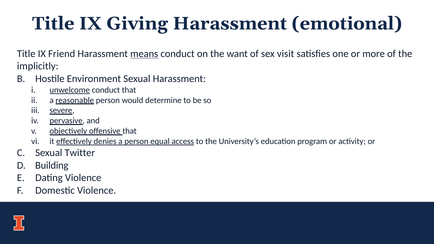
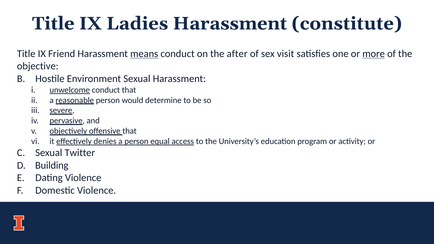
Giving: Giving -> Ladies (137, 23)
emotional: emotional -> constitute (347, 23)
want: want -> after (237, 54)
more underline: none -> present (374, 54)
implicitly: implicitly -> objective (38, 66)
